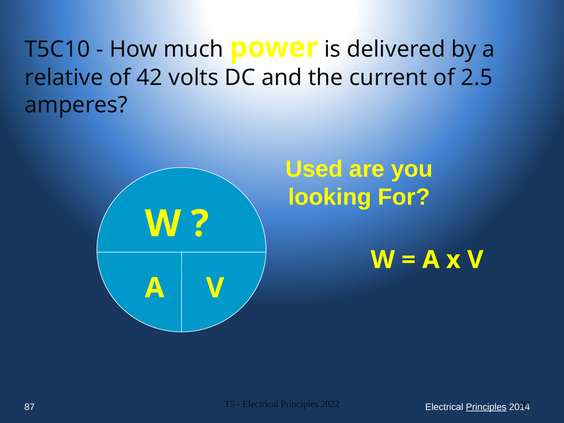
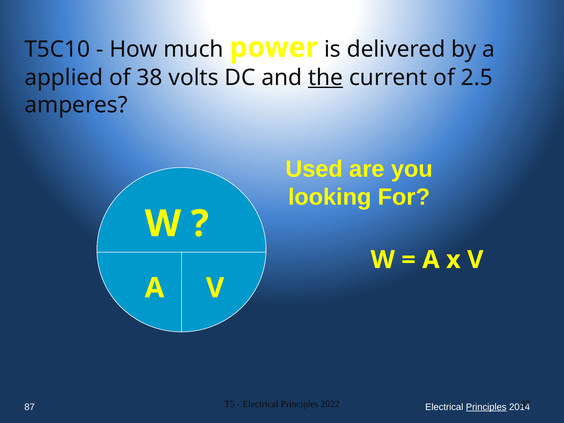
relative: relative -> applied (64, 78)
42: 42 -> 38 (150, 78)
the underline: none -> present (326, 78)
